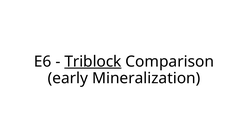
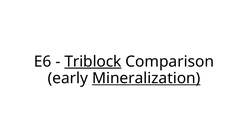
Mineralization underline: none -> present (146, 78)
